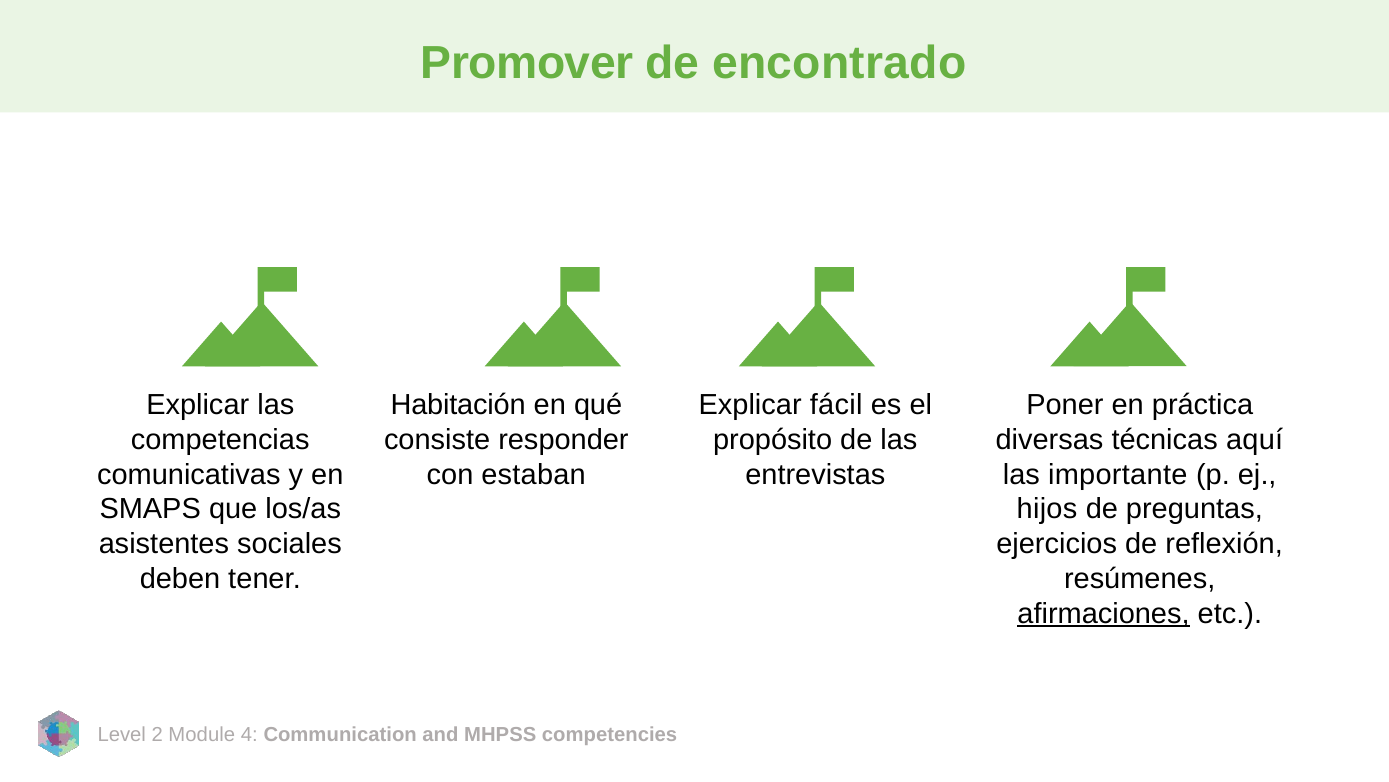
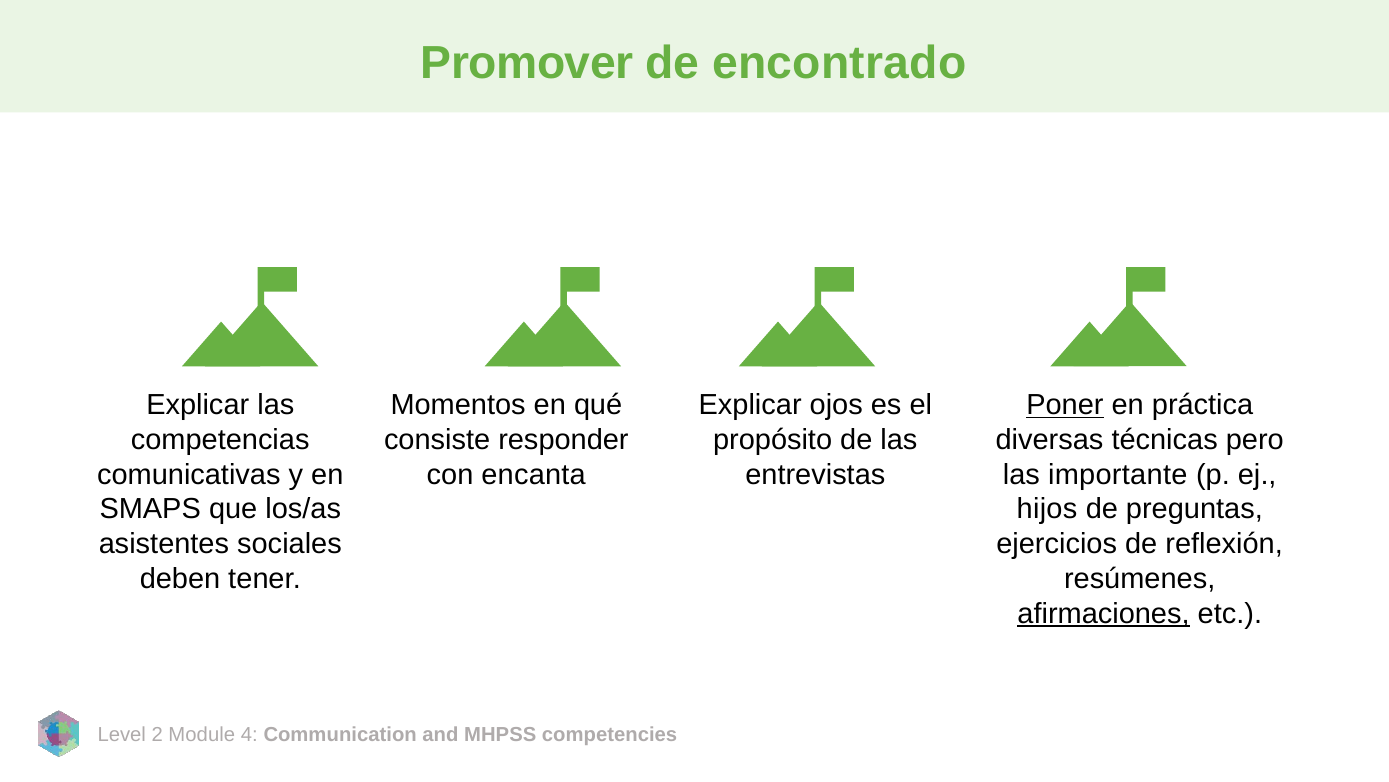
Habitación: Habitación -> Momentos (458, 405)
fácil: fácil -> ojos (836, 405)
Poner underline: none -> present (1065, 405)
aquí: aquí -> pero (1255, 439)
estaban: estaban -> encanta (534, 474)
